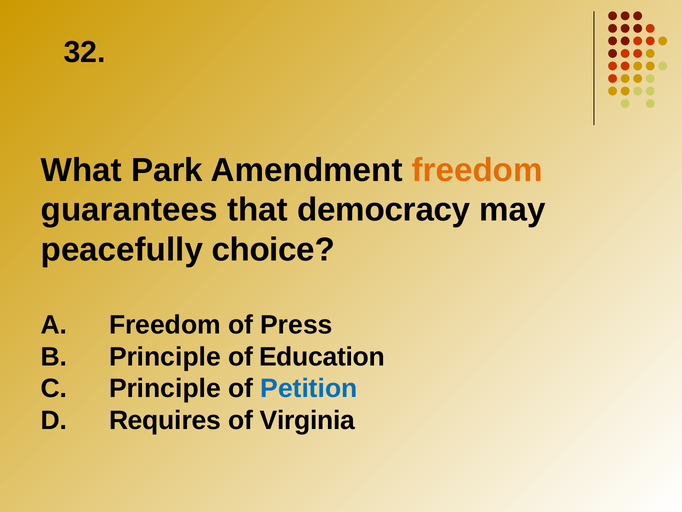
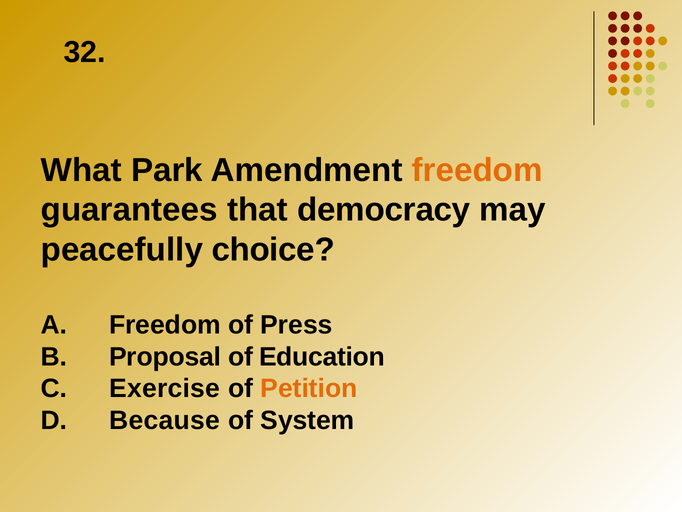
B Principle: Principle -> Proposal (165, 356)
C Principle: Principle -> Exercise (165, 388)
Petition colour: blue -> orange (309, 388)
Requires: Requires -> Because (165, 420)
Virginia: Virginia -> System (307, 420)
